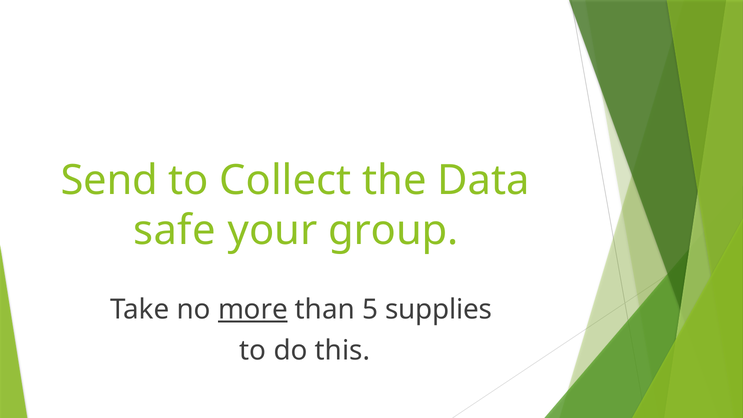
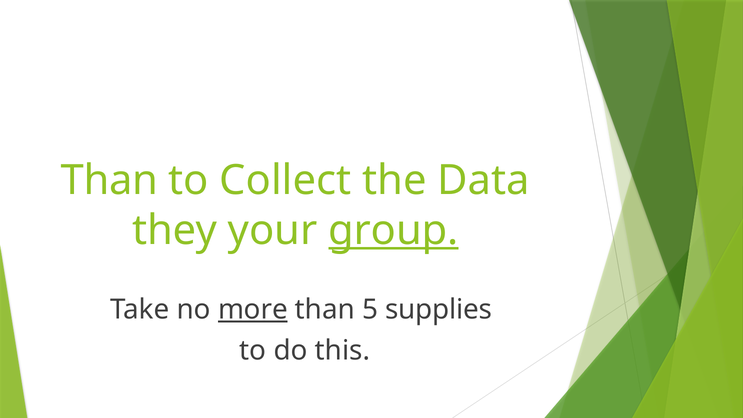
Send: Send -> Than (109, 180)
safe: safe -> they (175, 230)
group underline: none -> present (393, 230)
